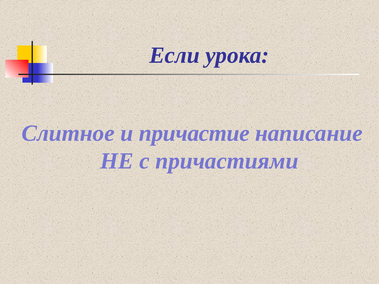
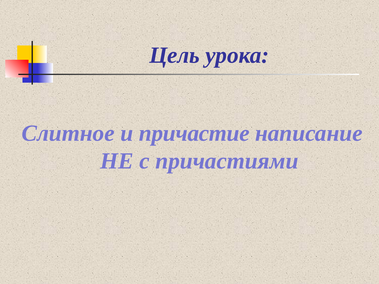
Если: Если -> Цель (175, 55)
